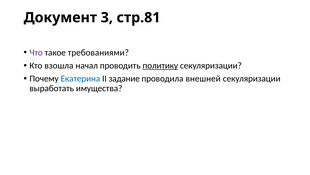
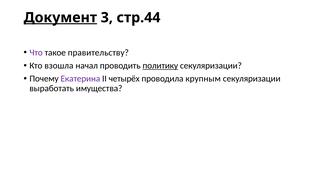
Документ underline: none -> present (60, 18)
стр.81: стр.81 -> стр.44 (138, 18)
требованиями: требованиями -> правительству (98, 52)
Екатерина colour: blue -> purple (80, 78)
задание: задание -> четырёх (124, 78)
внешней: внешней -> крупным (203, 78)
